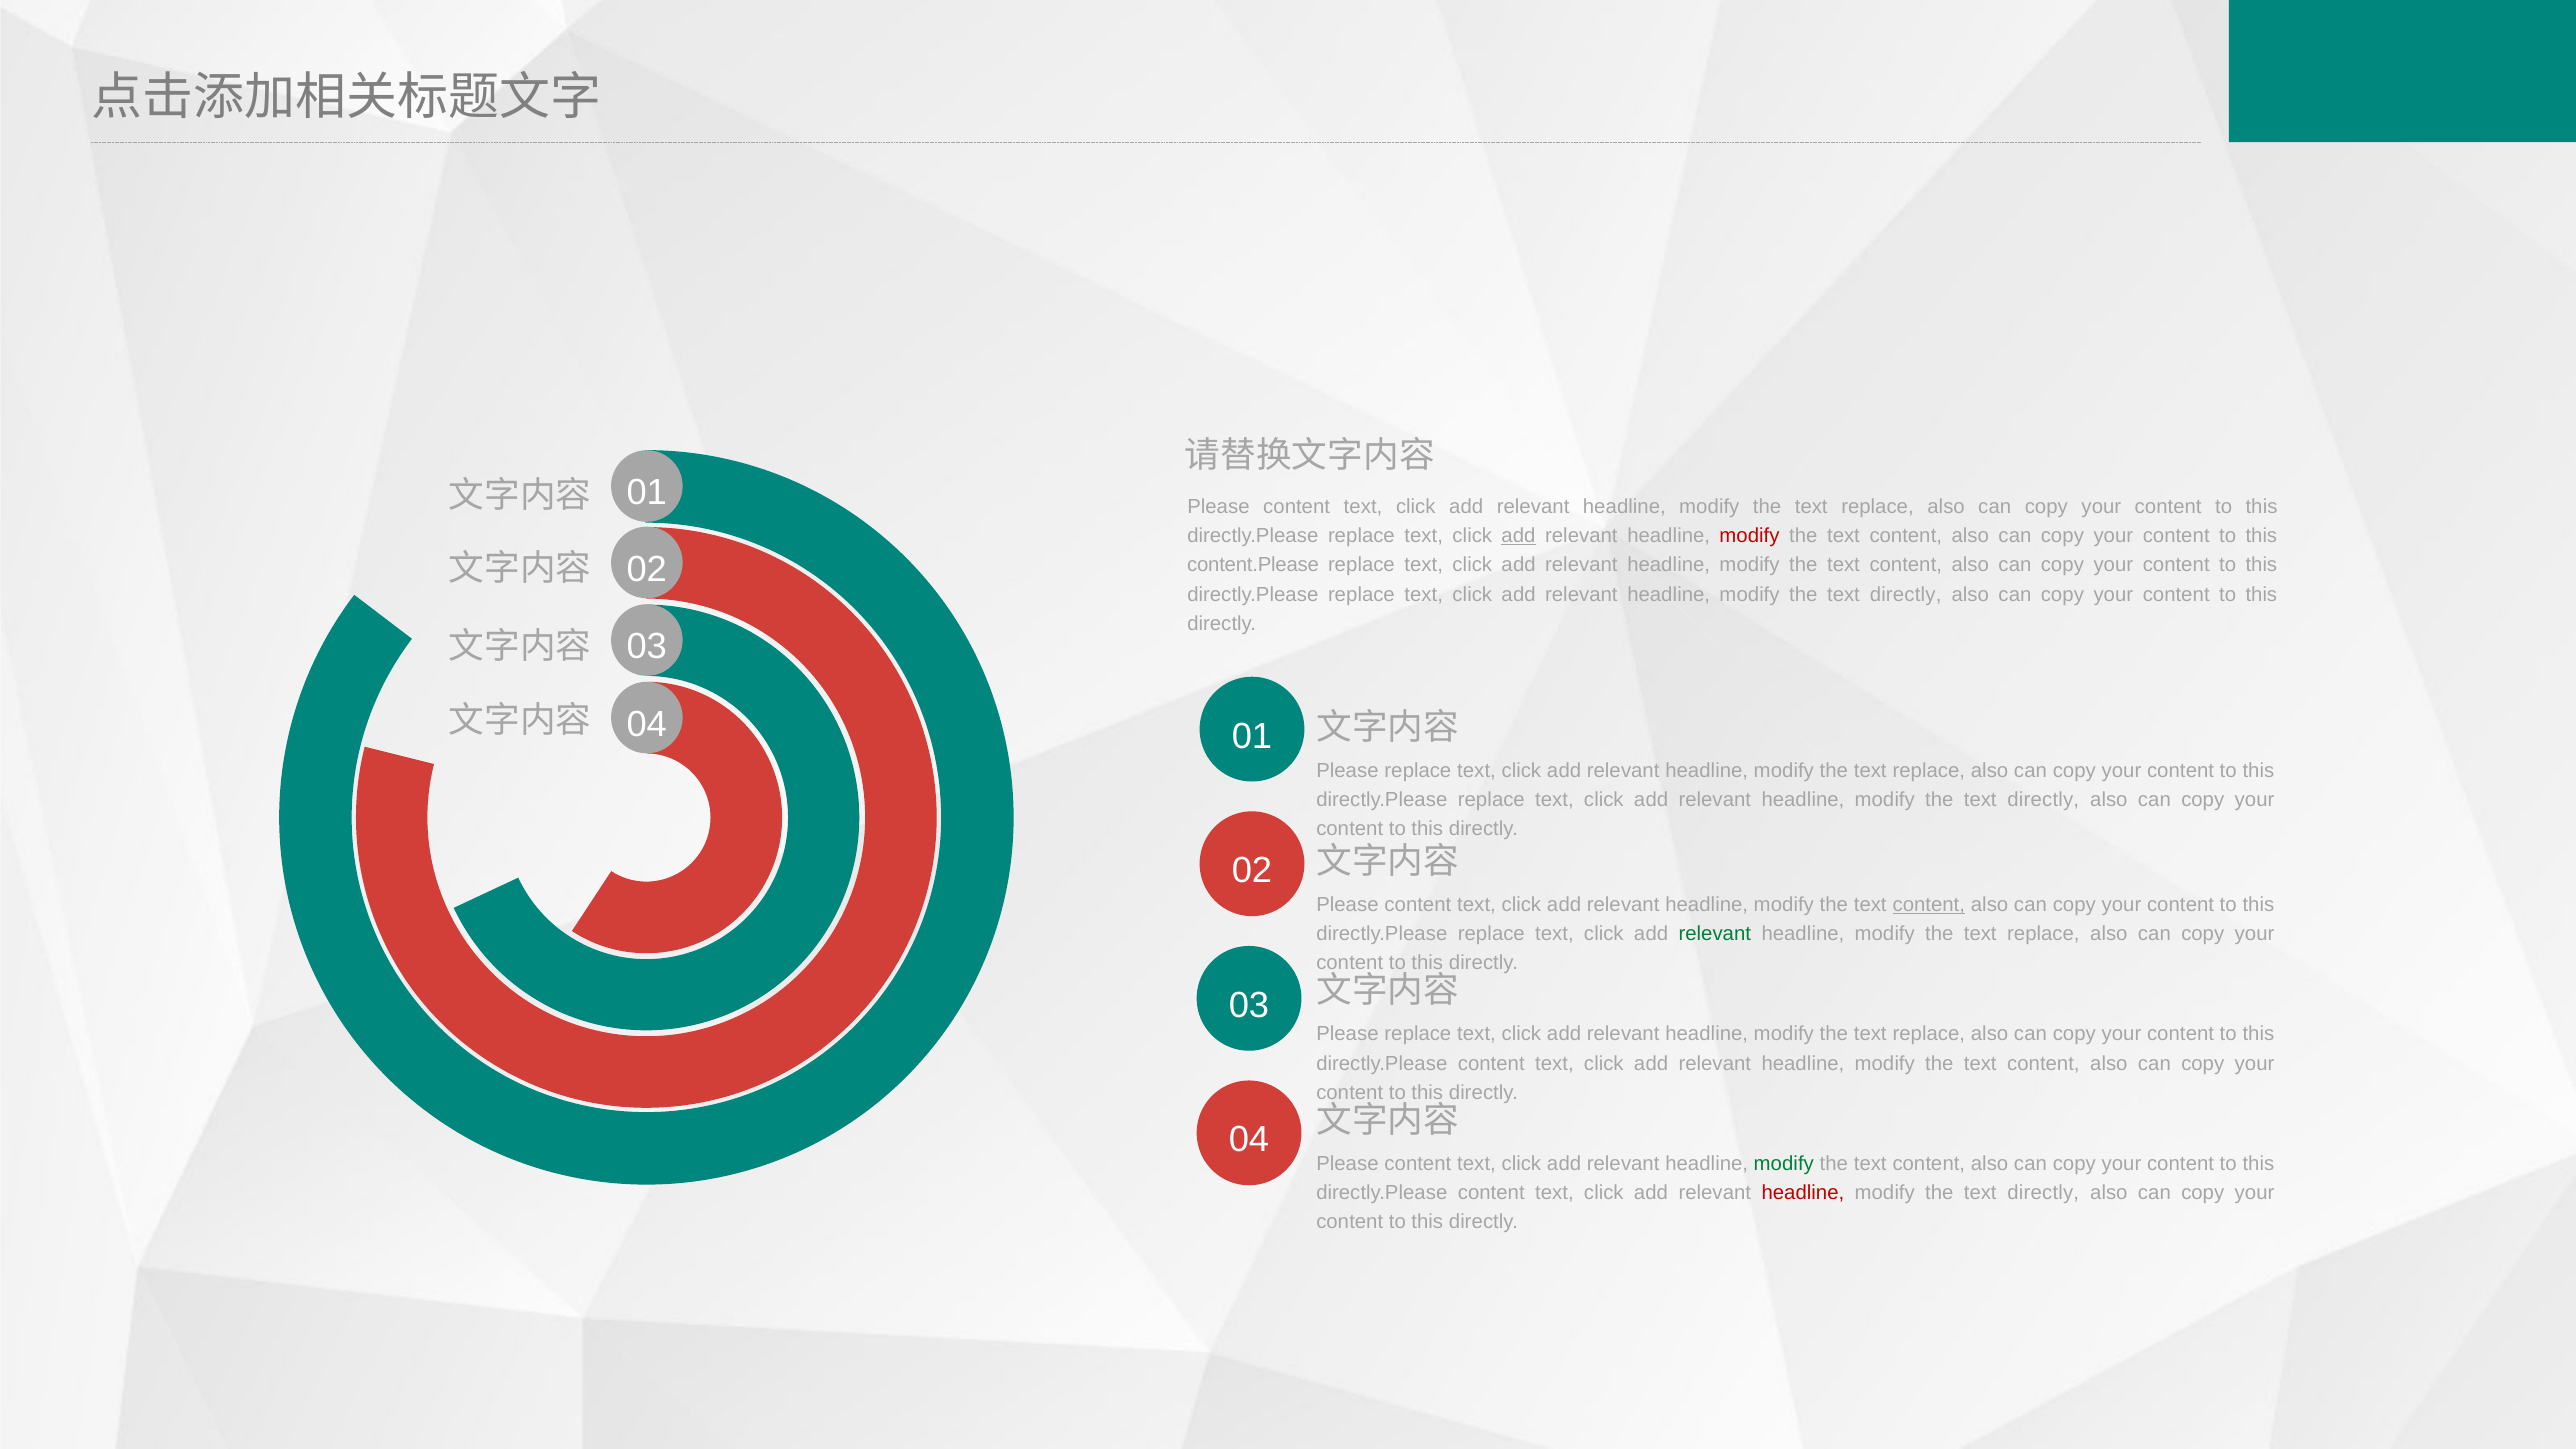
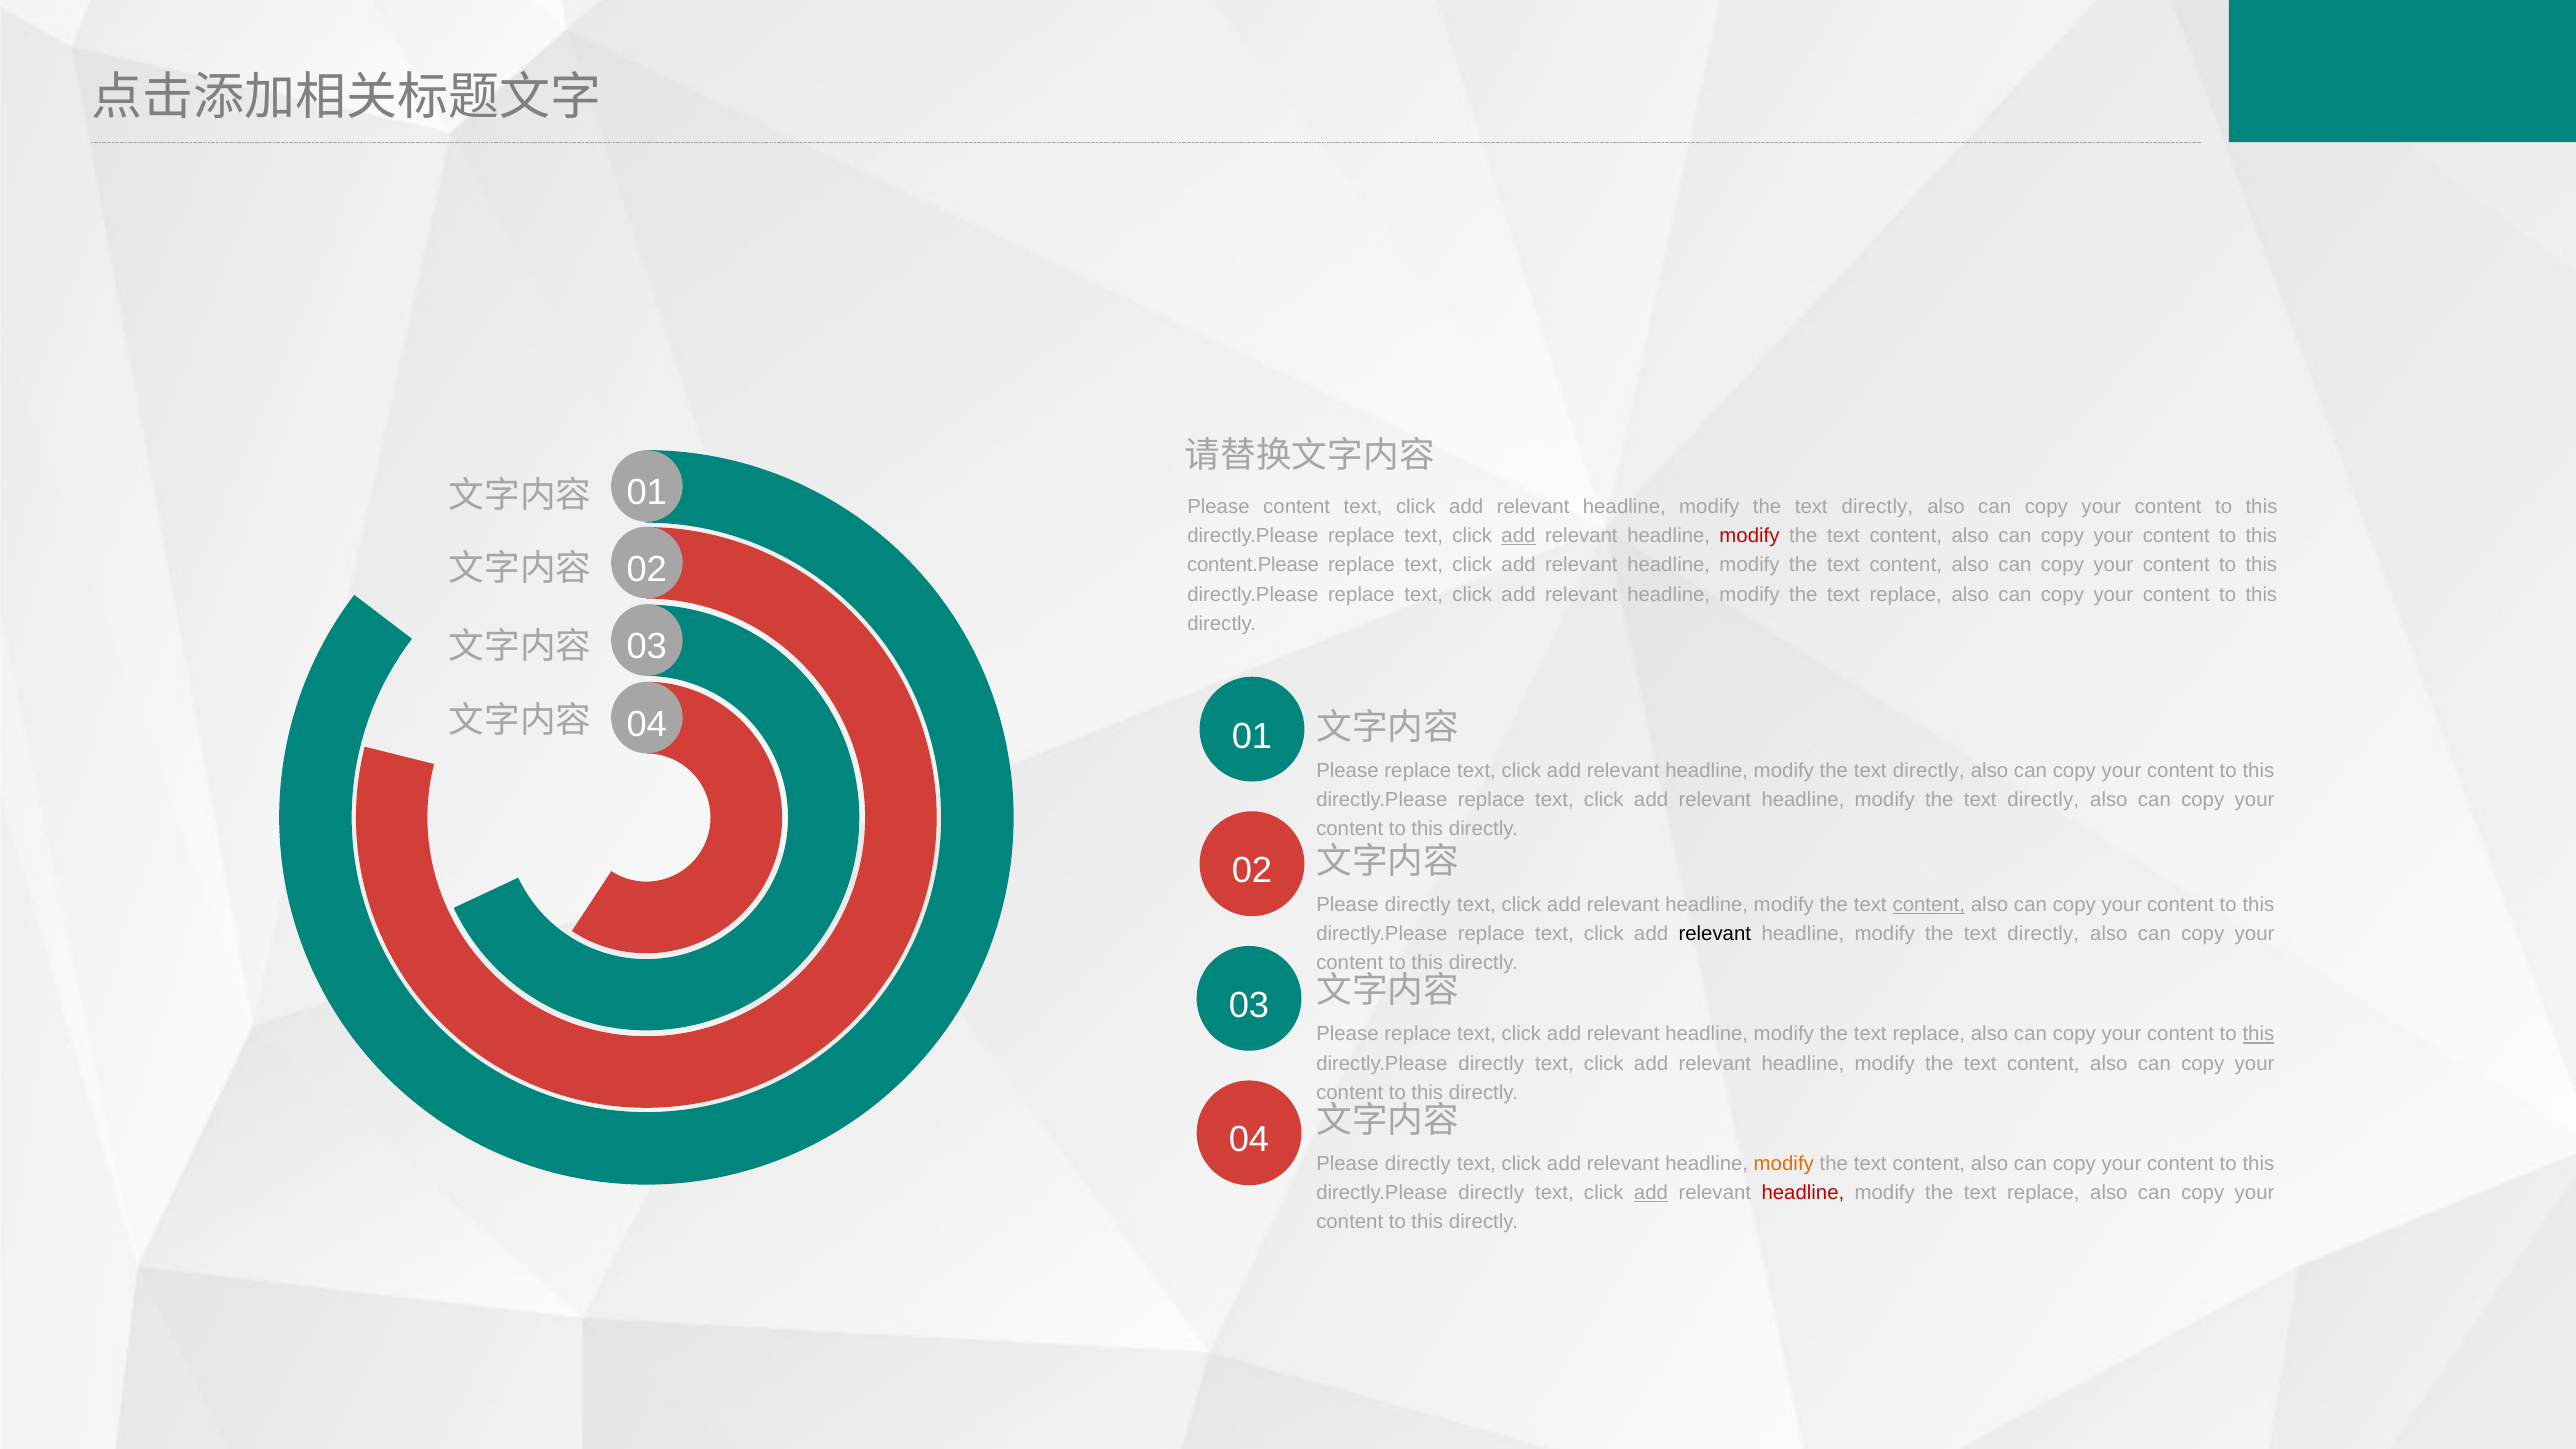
replace: replace -> directly (1877, 507)
directly: directly -> replace (1906, 594)
replace: replace -> directly (1929, 771)
content: content -> directly (1418, 905)
relevant colour: green -> black (1715, 934)
replace: replace -> directly (2043, 934)
this underline: none -> present (2258, 1034)
content: content -> directly (1491, 1063)
content: content -> directly (1418, 1164)
modify colour: green -> orange (1784, 1164)
content: content -> directly (1491, 1193)
add underline: none -> present (1651, 1193)
directly: directly -> replace (2043, 1193)
